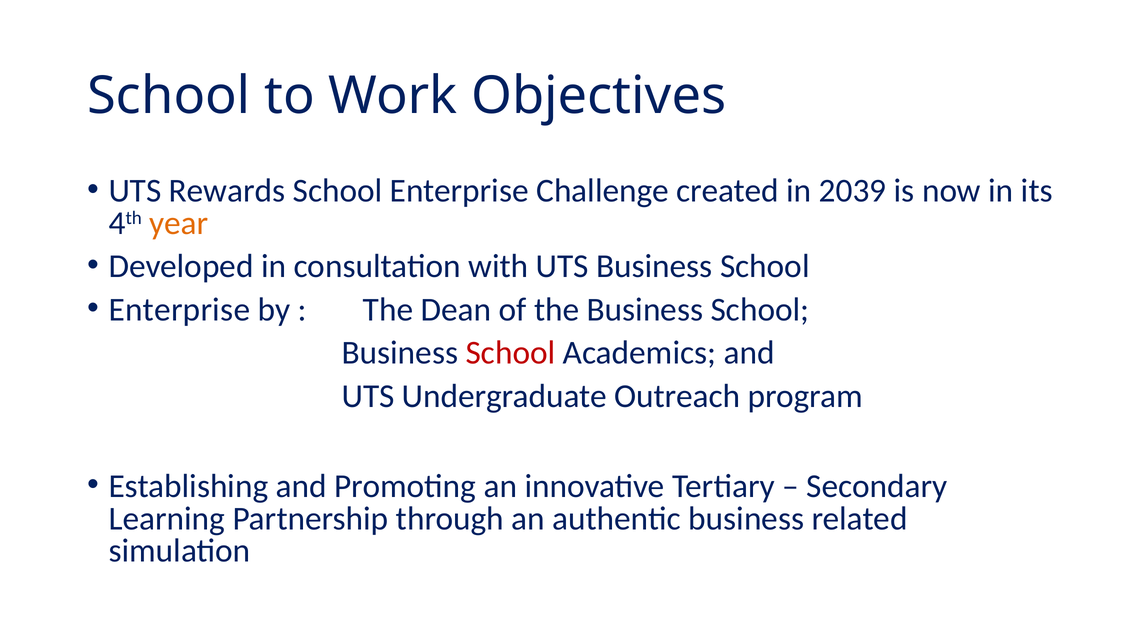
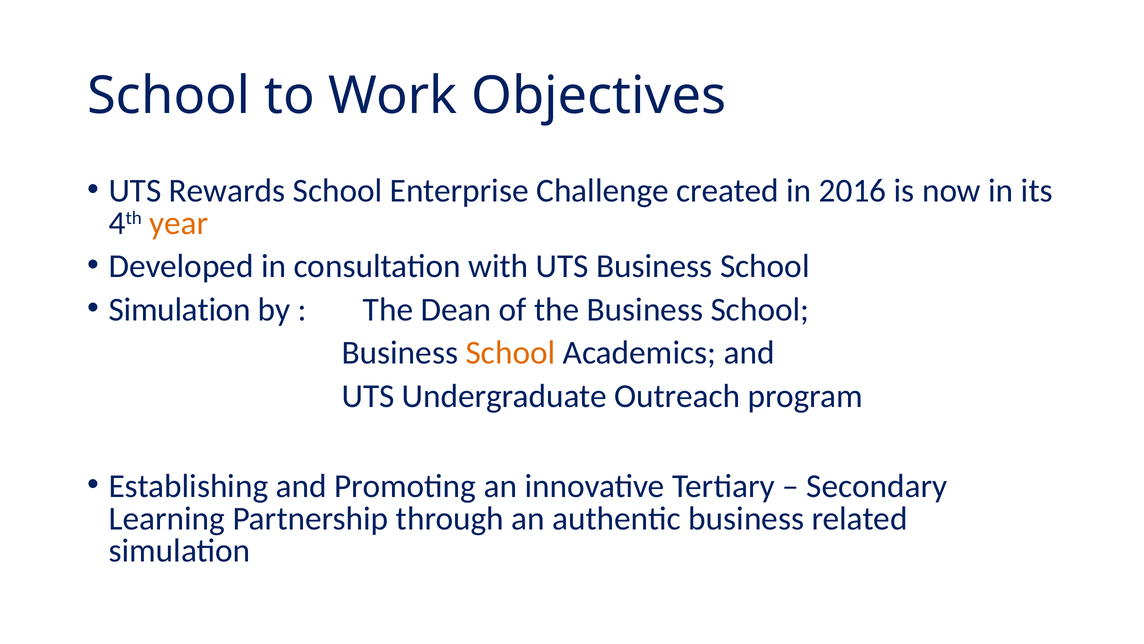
2039: 2039 -> 2016 (853, 191)
Enterprise: Enterprise -> Simulation (180, 309)
School colour: red -> orange (510, 353)
